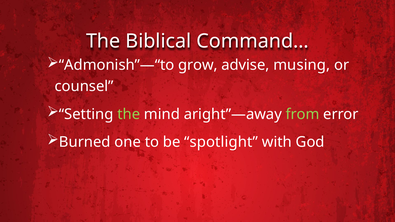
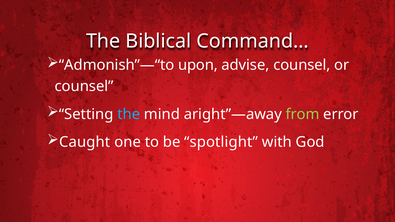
grow: grow -> upon (198, 65)
advise musing: musing -> counsel (302, 65)
the colour: light green -> light blue (129, 114)
Burned: Burned -> Caught (85, 142)
